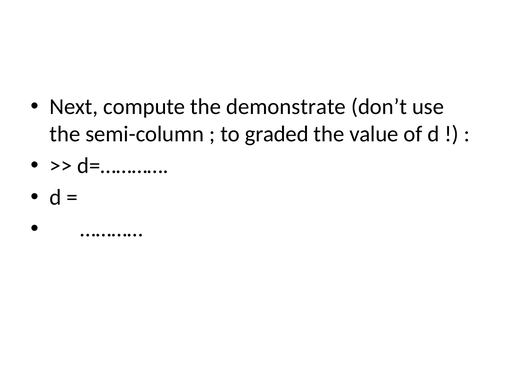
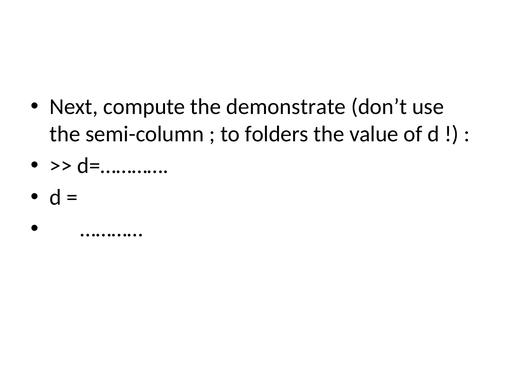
graded: graded -> folders (277, 134)
